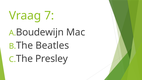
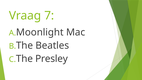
Boudewijn: Boudewijn -> Moonlight (40, 32)
